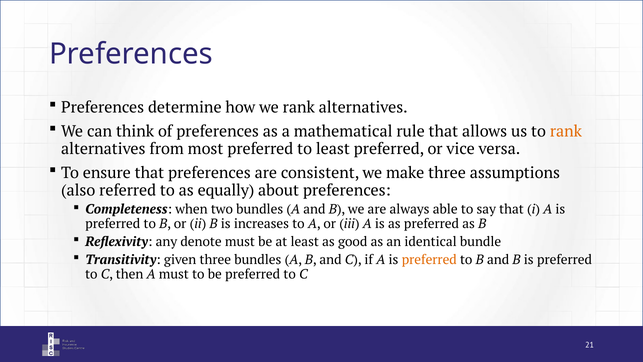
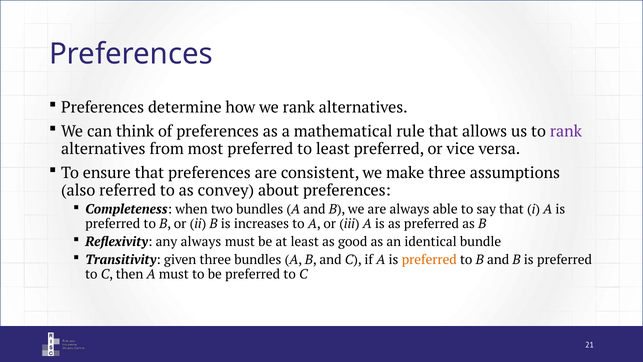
rank colour: orange -> purple (566, 131)
equally: equally -> convey (226, 190)
any denote: denote -> always (201, 242)
